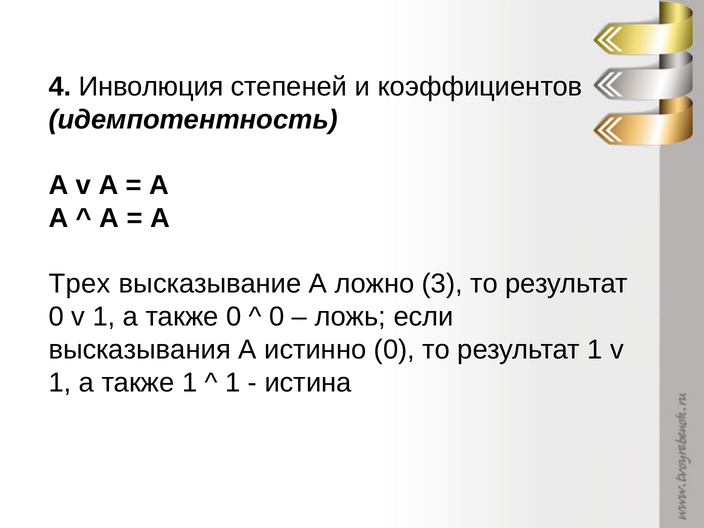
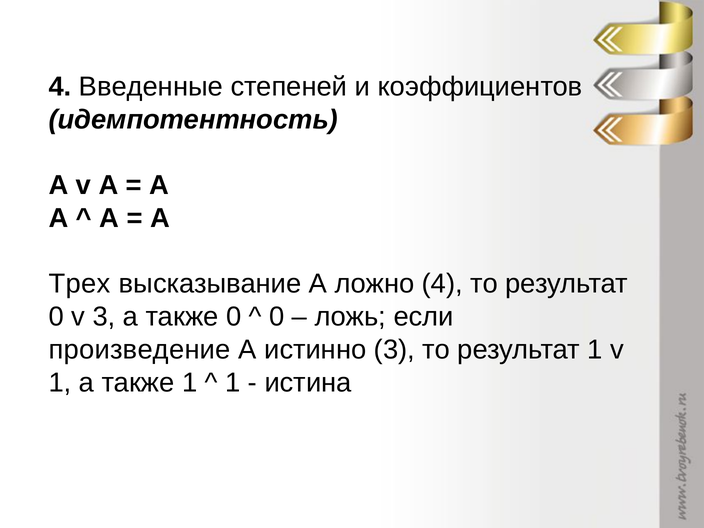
Инволюция: Инволюция -> Введенные (151, 87)
ложно 3: 3 -> 4 (442, 284)
0 v 1: 1 -> 3 (104, 317)
высказывания: высказывания -> произведение (140, 350)
истинно 0: 0 -> 3 (394, 350)
